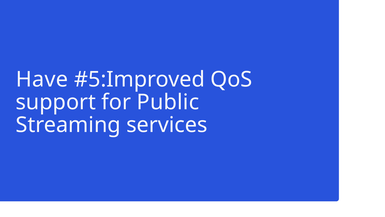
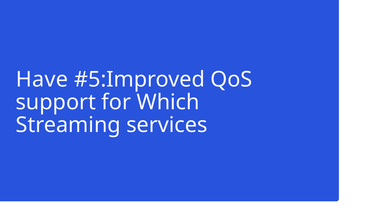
Public: Public -> Which (168, 102)
